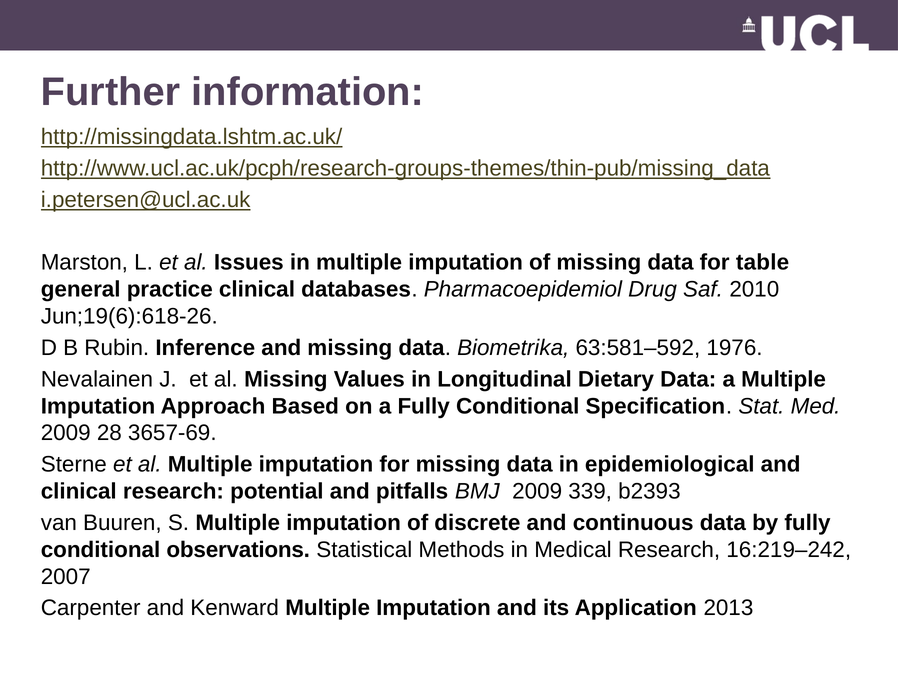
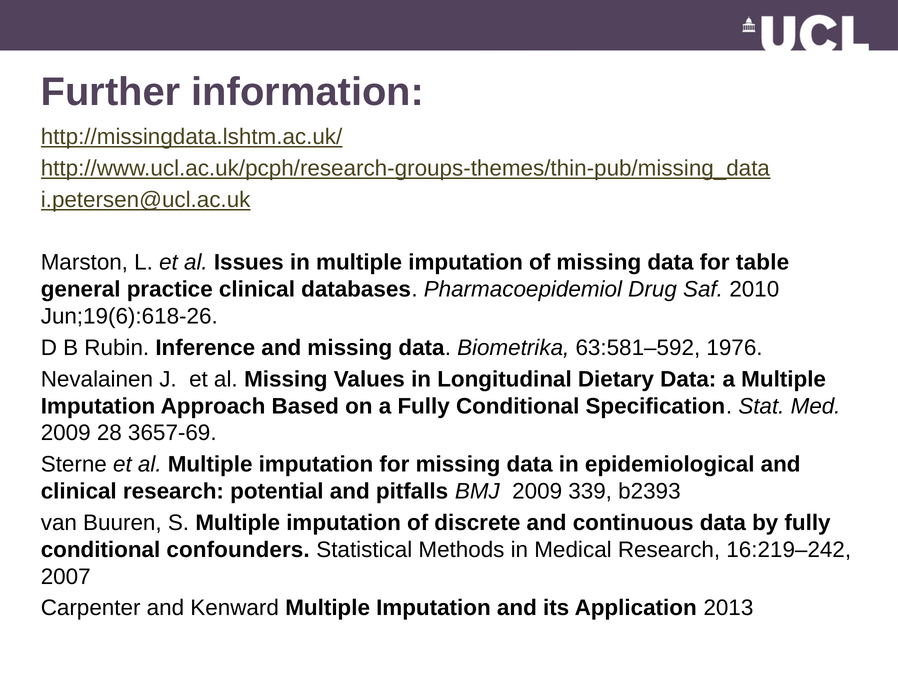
observations: observations -> confounders (238, 550)
